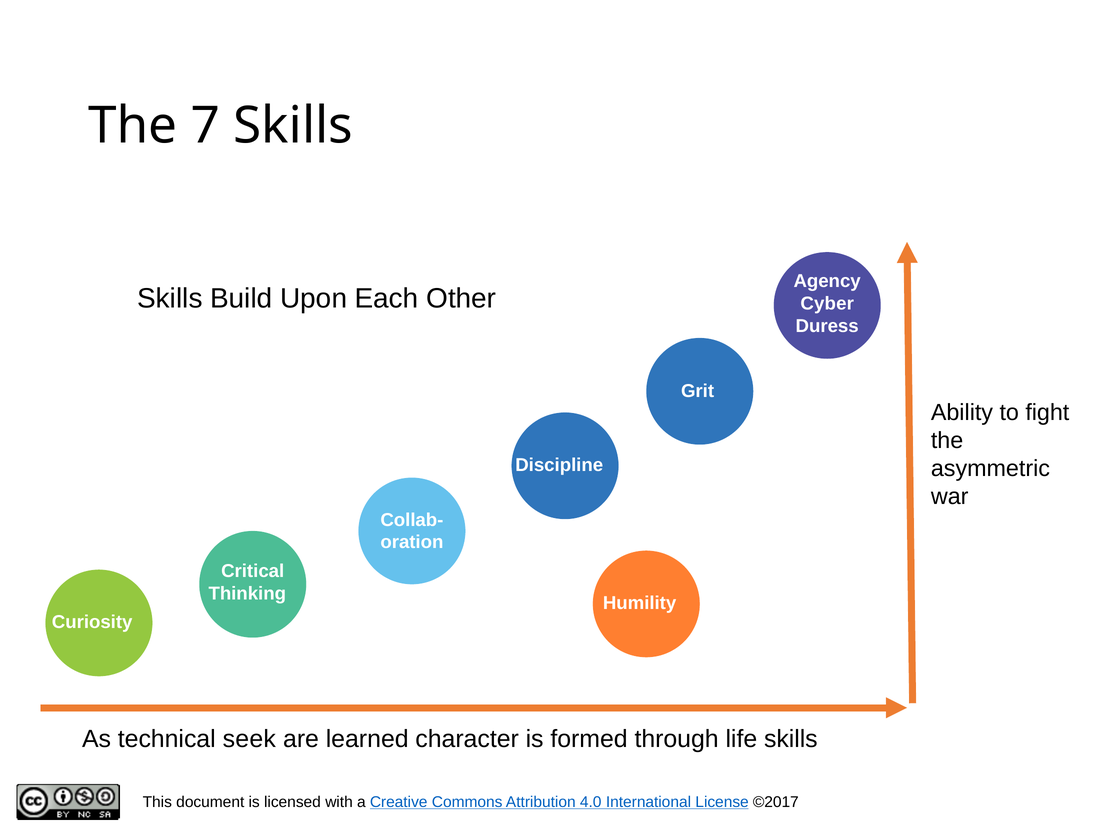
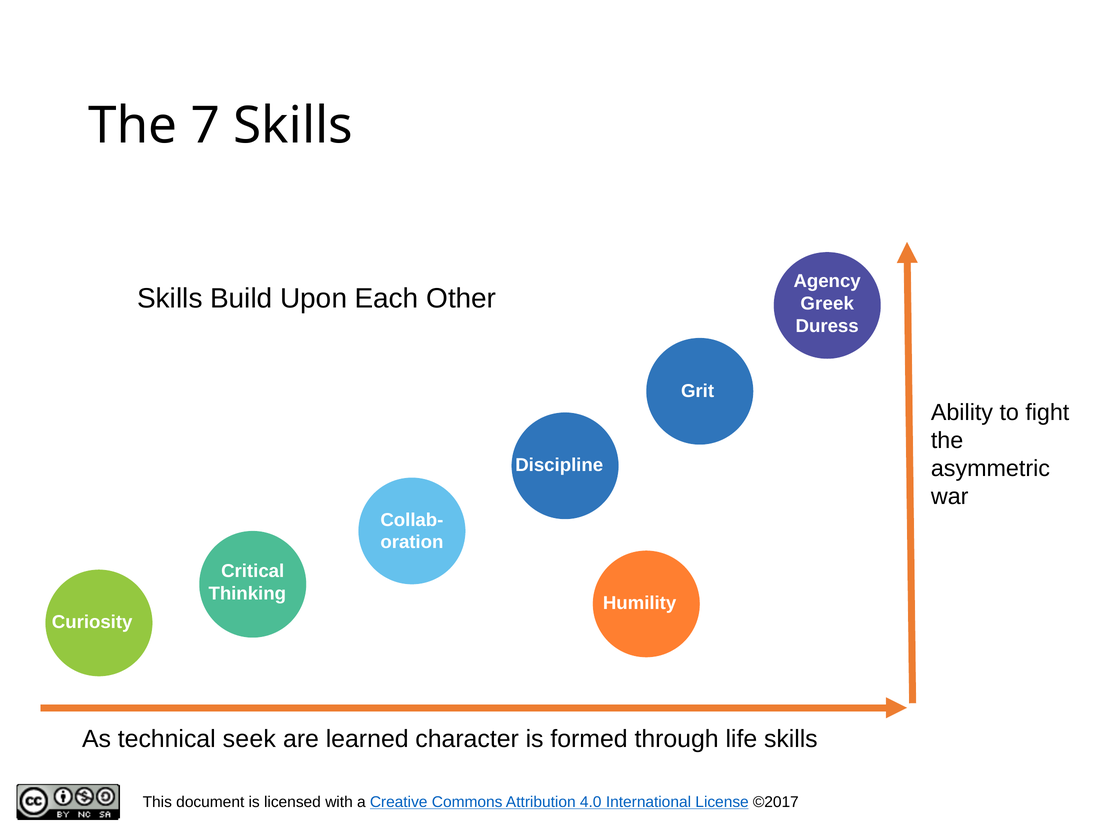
Cyber: Cyber -> Greek (827, 304)
